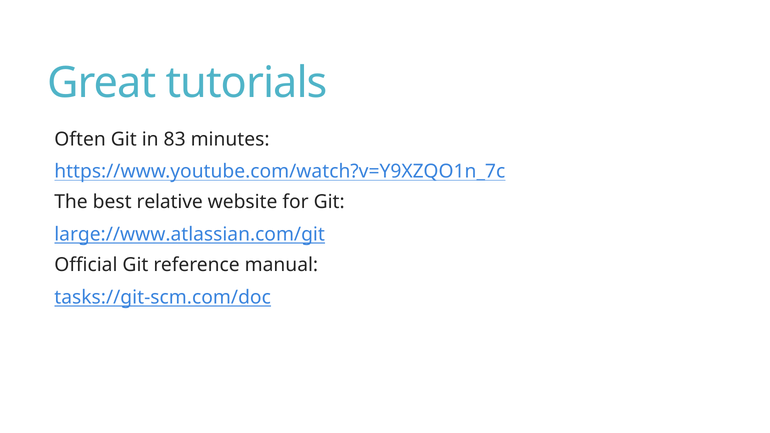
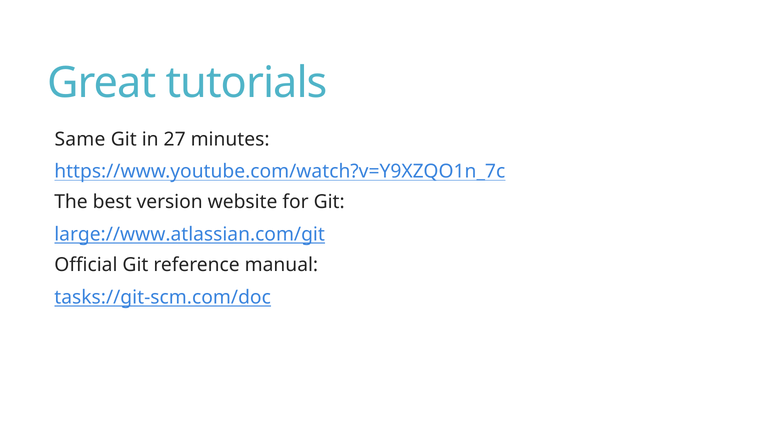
Often: Often -> Same (80, 139)
83: 83 -> 27 (175, 139)
relative: relative -> version (170, 202)
